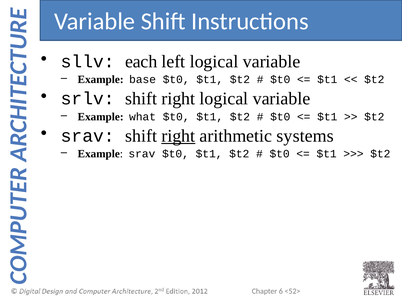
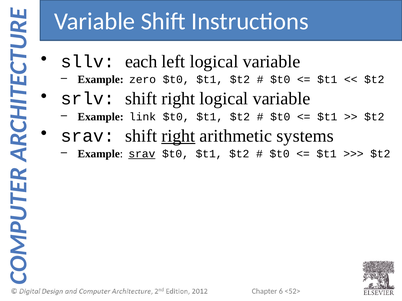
base: base -> zero (143, 80)
what: what -> link (143, 117)
srav underline: none -> present (142, 154)
